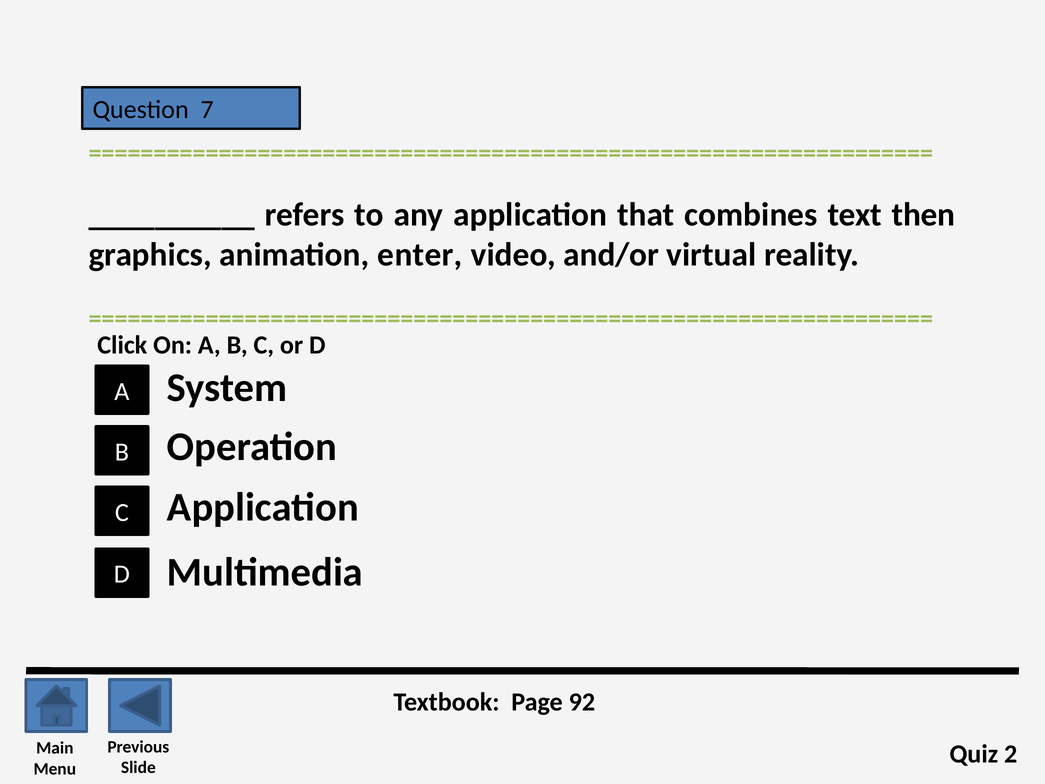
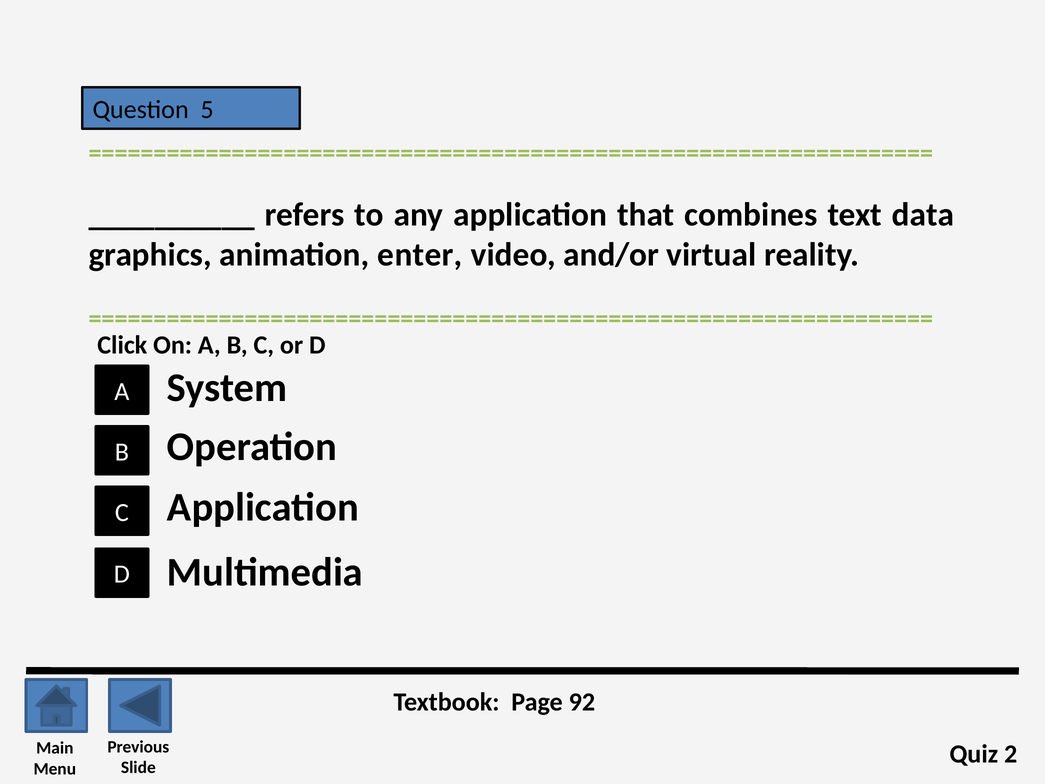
7: 7 -> 5 (207, 110)
then: then -> data (923, 215)
